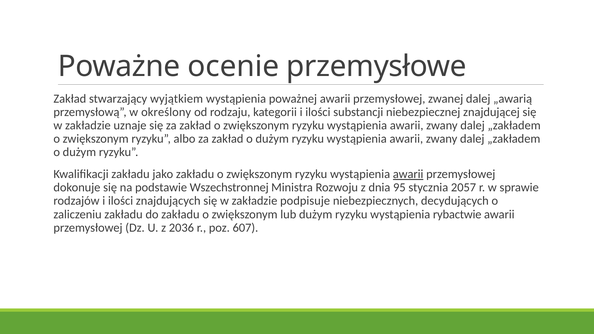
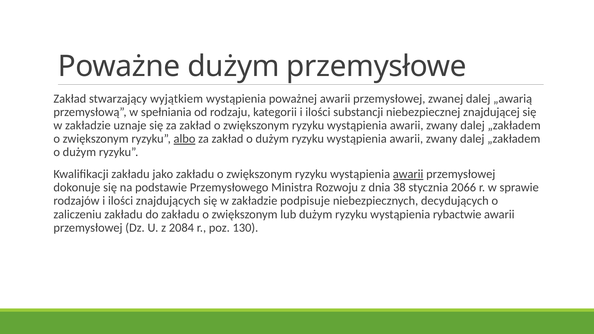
Poważne ocenie: ocenie -> dużym (233, 67)
określony: określony -> spełniania (166, 112)
albo underline: none -> present (184, 139)
Wszechstronnej: Wszechstronnej -> Przemysłowego (229, 188)
95: 95 -> 38 (399, 188)
2057: 2057 -> 2066 (464, 188)
2036: 2036 -> 2084 (181, 228)
607: 607 -> 130 (245, 228)
